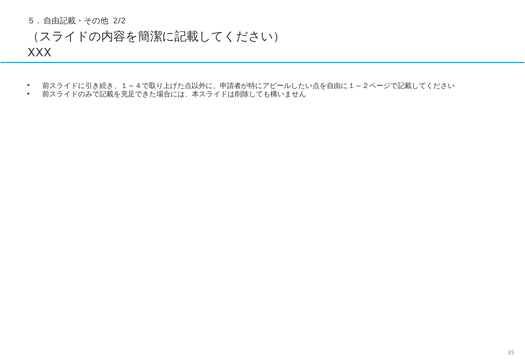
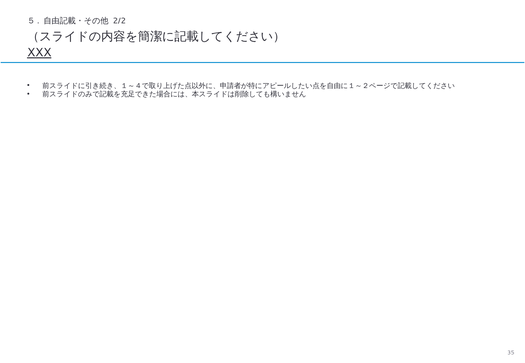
XXX underline: none -> present (39, 53)
